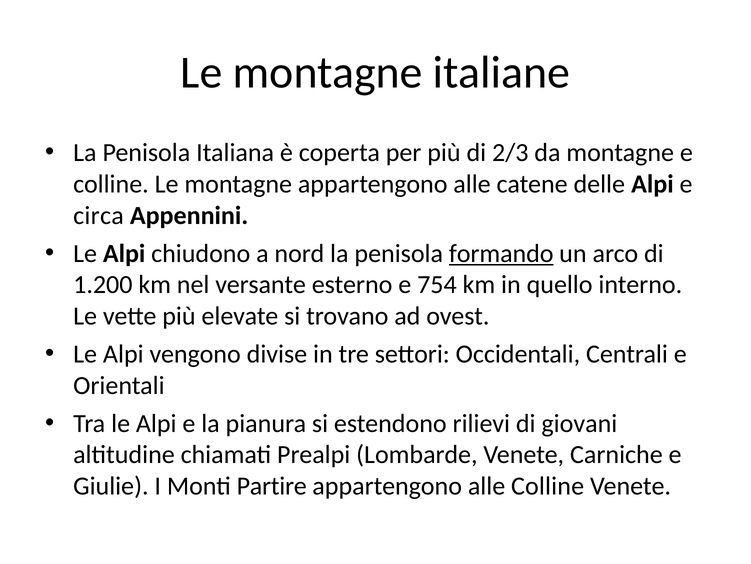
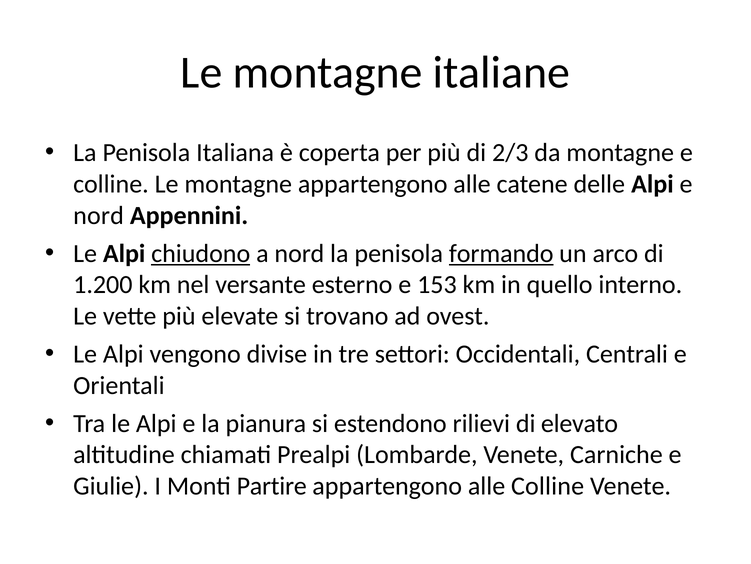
circa: circa -> nord (99, 215)
chiudono underline: none -> present (201, 253)
754: 754 -> 153 (437, 284)
giovani: giovani -> elevato (580, 423)
